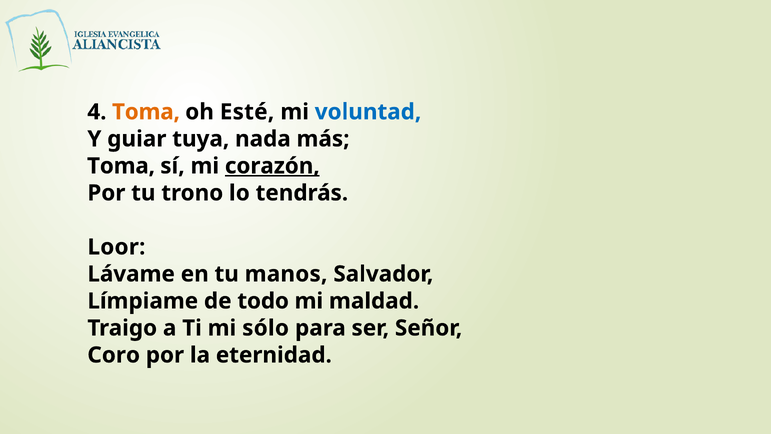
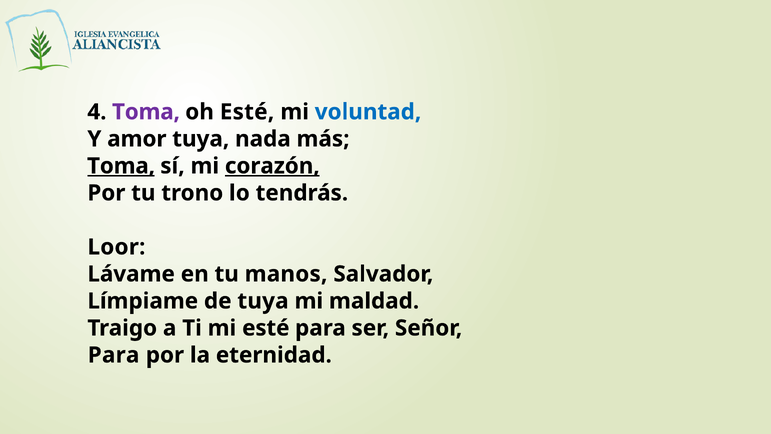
Toma colour: orange -> purple (146, 112)
guiar: guiar -> amor (137, 139)
Toma underline: none -> present (121, 166)
de todo: todo -> tuya (263, 301)
mi sólo: sólo -> esté (266, 328)
Coro: Coro -> Para (114, 355)
